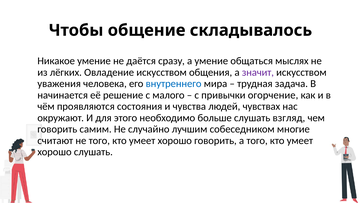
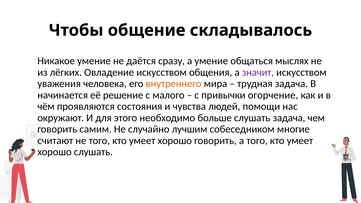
внутреннего colour: blue -> orange (174, 84)
чувствах: чувствах -> помощи (261, 107)
слушать взгляд: взгляд -> задача (289, 118)
